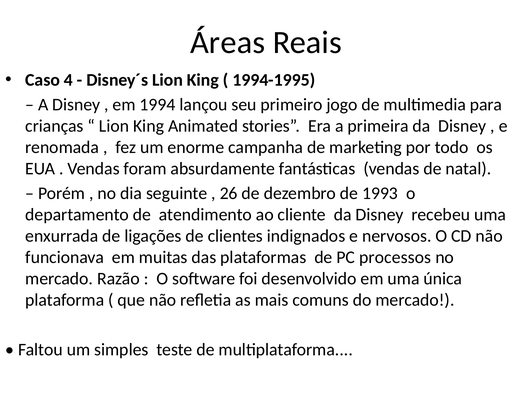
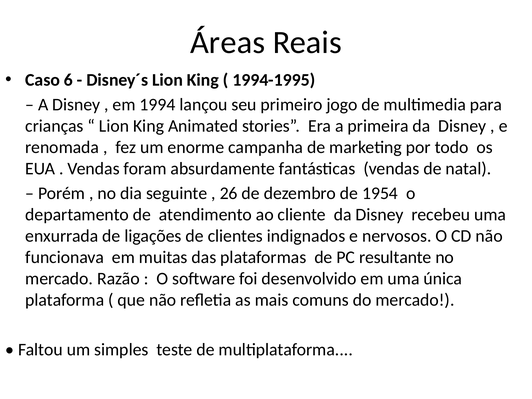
4: 4 -> 6 (68, 80)
1993: 1993 -> 1954 (380, 193)
processos: processos -> resultante (395, 257)
